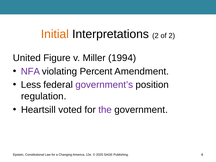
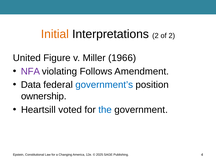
1994: 1994 -> 1966 (122, 58)
Percent: Percent -> Follows (96, 71)
Less: Less -> Data (31, 85)
government’s colour: purple -> blue (104, 85)
regulation: regulation -> ownership (44, 96)
the colour: purple -> blue (105, 110)
